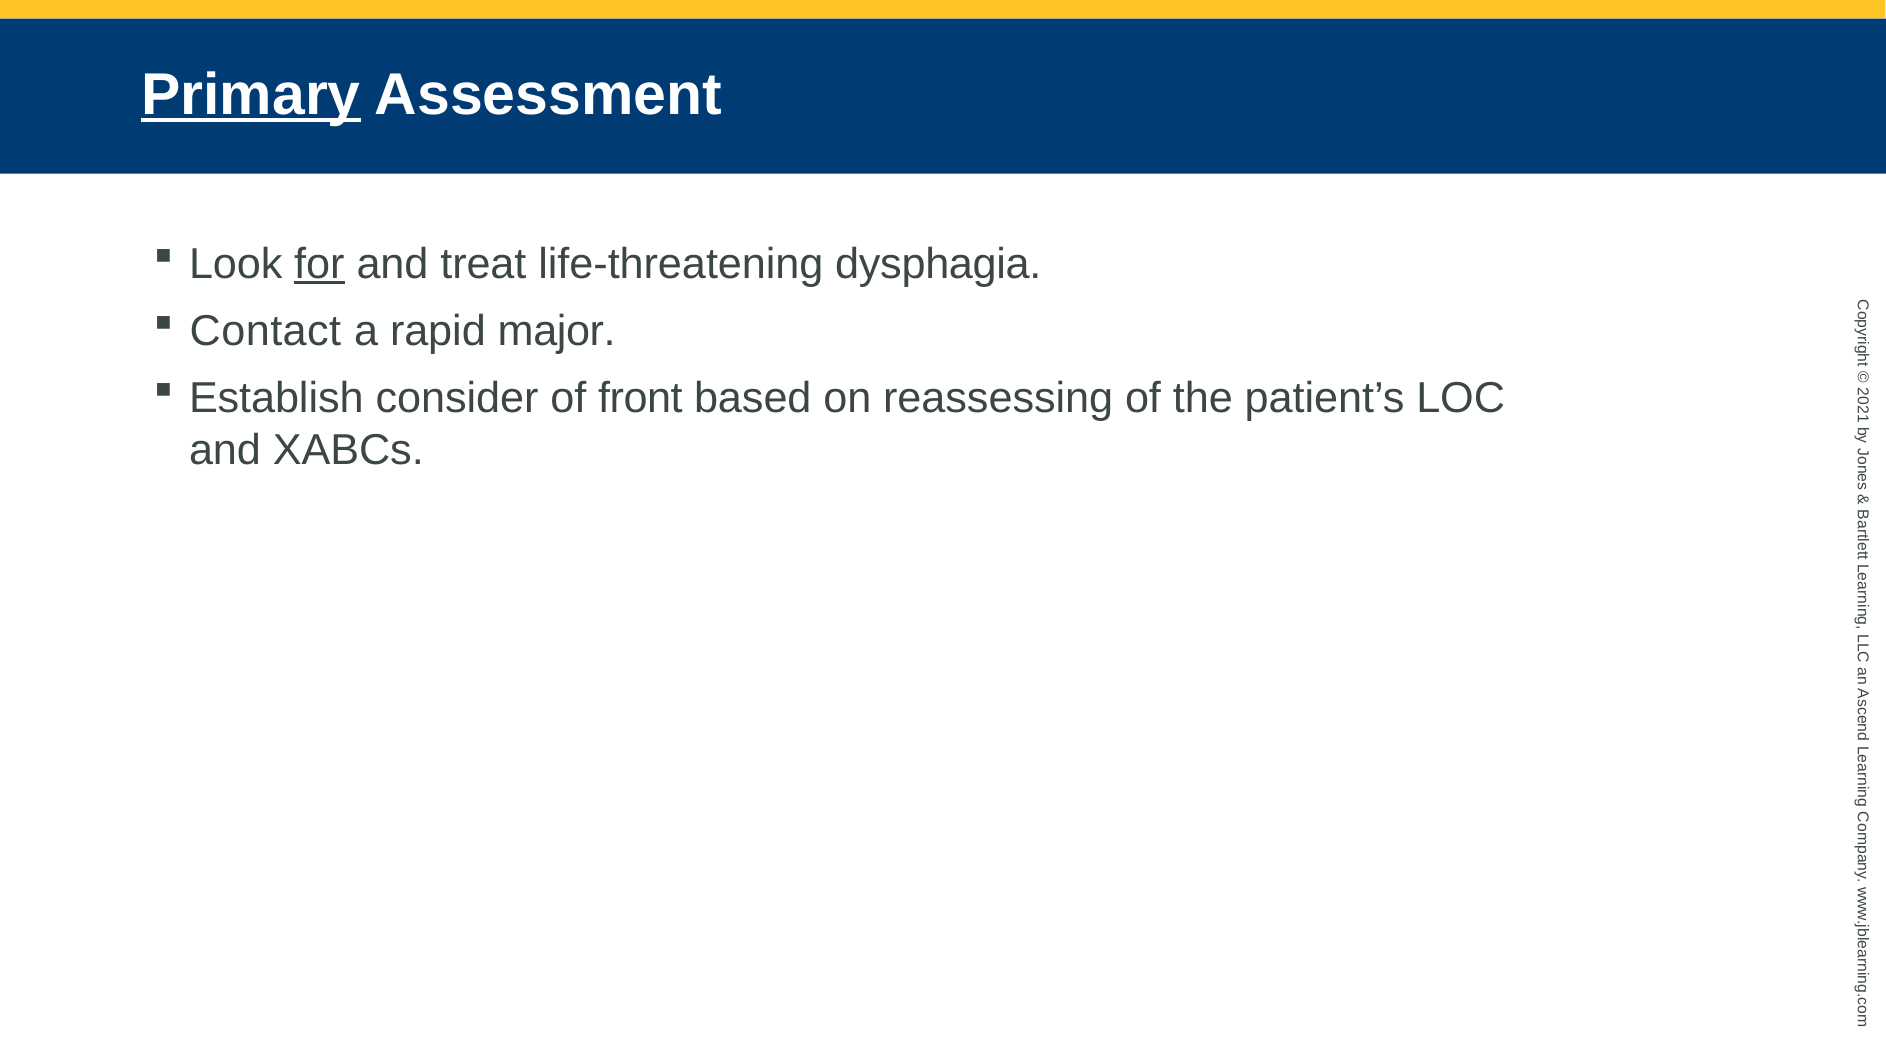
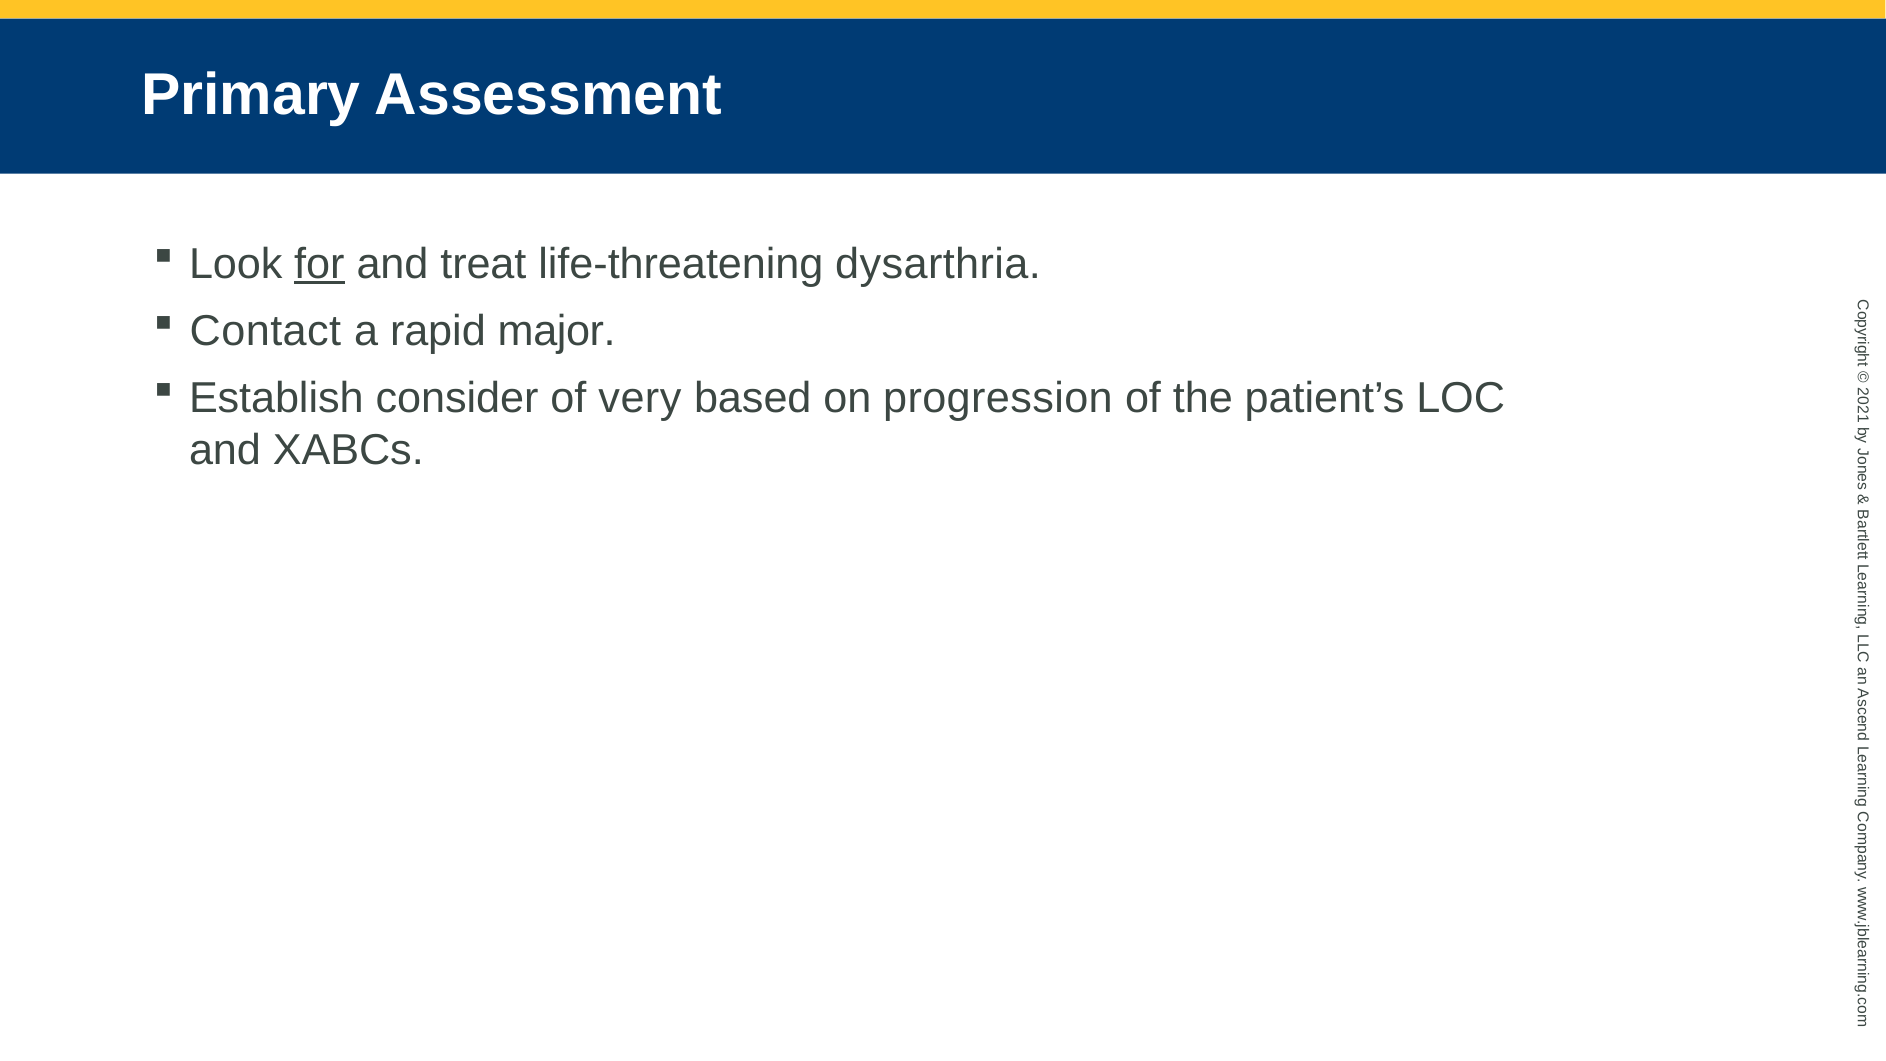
Primary underline: present -> none (251, 95)
dysphagia: dysphagia -> dysarthria (938, 264)
front: front -> very (640, 398)
reassessing: reassessing -> progression (998, 398)
